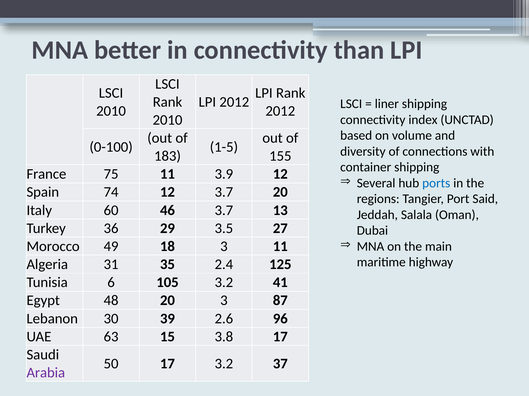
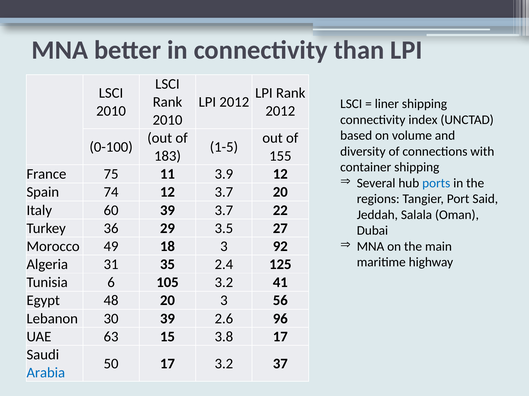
60 46: 46 -> 39 (167, 211)
13: 13 -> 22 (280, 211)
3 11: 11 -> 92 (280, 247)
87: 87 -> 56 (280, 301)
Arabia colour: purple -> blue (46, 373)
